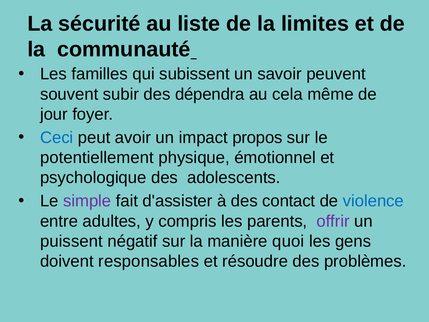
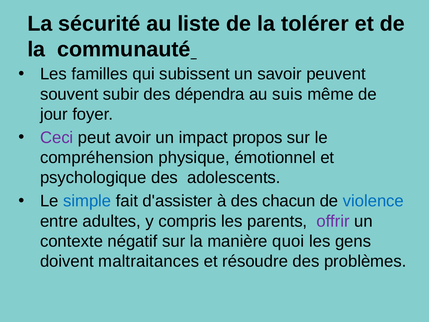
limites: limites -> tolérer (315, 24)
cela: cela -> suis (287, 94)
Ceci colour: blue -> purple (57, 138)
potentiellement: potentiellement -> compréhension (97, 158)
simple colour: purple -> blue (87, 201)
contact: contact -> chacun (289, 201)
puissent: puissent -> contexte (72, 241)
responsables: responsables -> maltraitances (149, 261)
